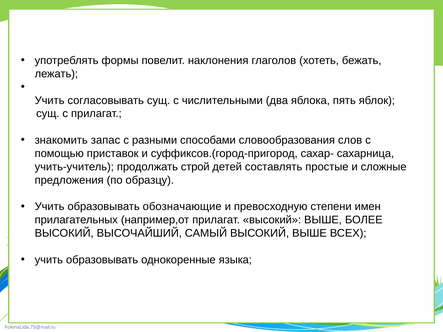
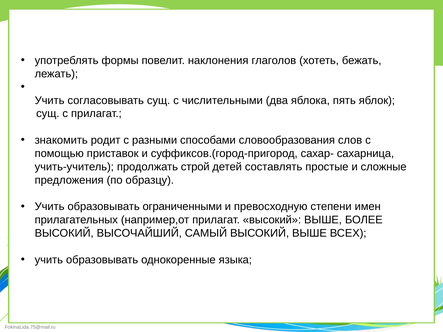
запас: запас -> родит (106, 140)
обозначающие: обозначающие -> ограниченными (182, 207)
